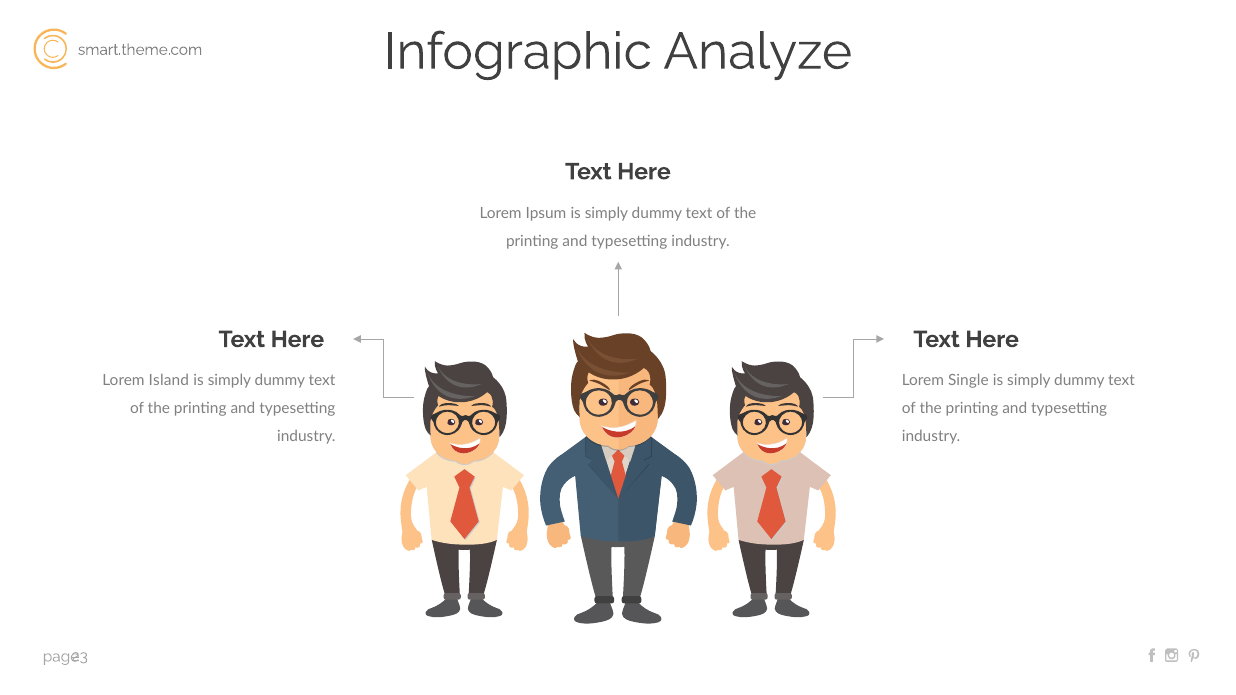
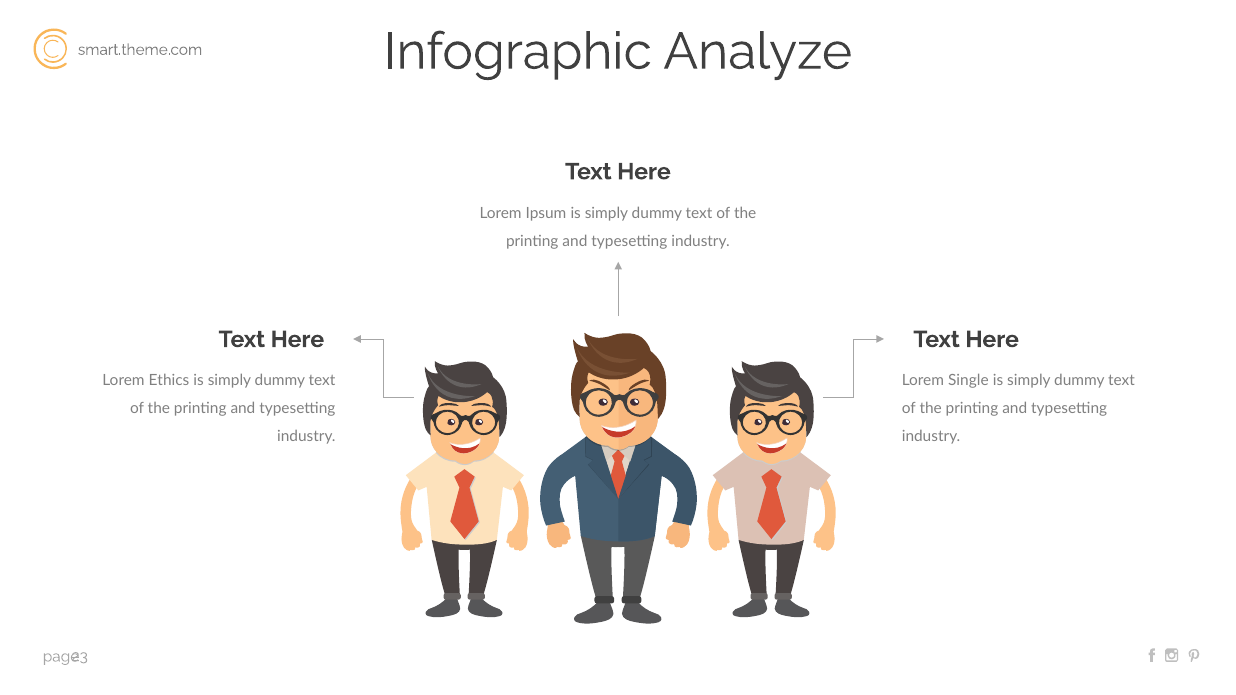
Island: Island -> Ethics (169, 381)
